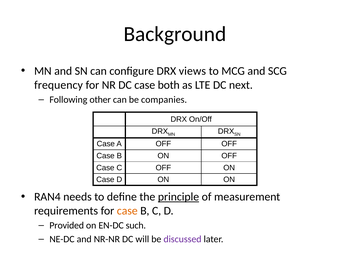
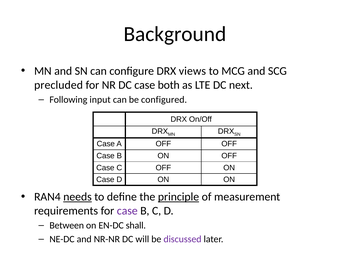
frequency: frequency -> precluded (59, 85)
other: other -> input (100, 99)
companies: companies -> configured (164, 99)
needs underline: none -> present (78, 196)
case colour: orange -> purple (127, 210)
Provided: Provided -> Between (67, 225)
such: such -> shall (136, 225)
